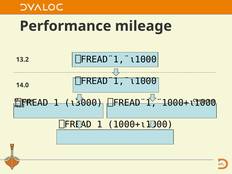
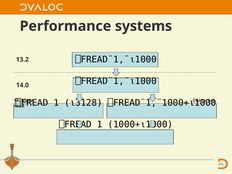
mileage: mileage -> systems (143, 26)
⍳3000: ⍳3000 -> ⍳3128 (83, 103)
